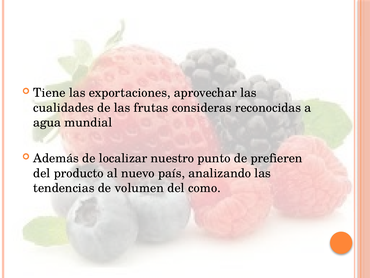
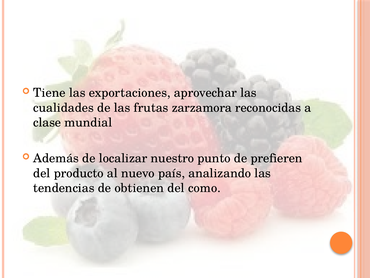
consideras: consideras -> zarzamora (202, 108)
agua: agua -> clase (47, 122)
volumen: volumen -> obtienen (139, 188)
